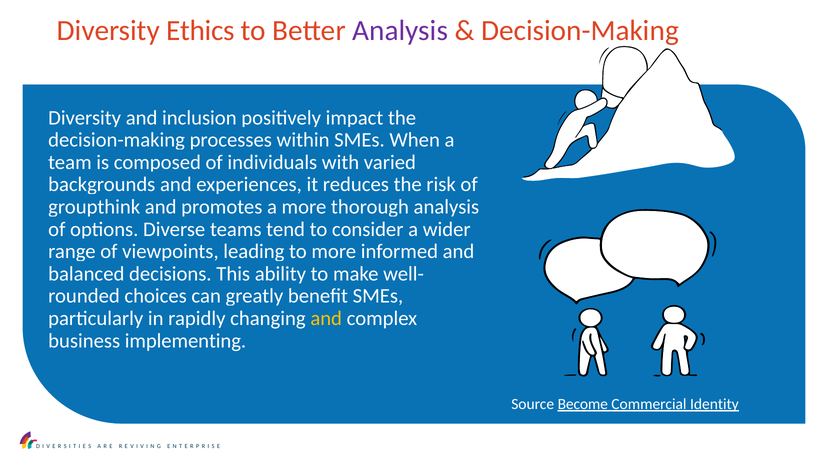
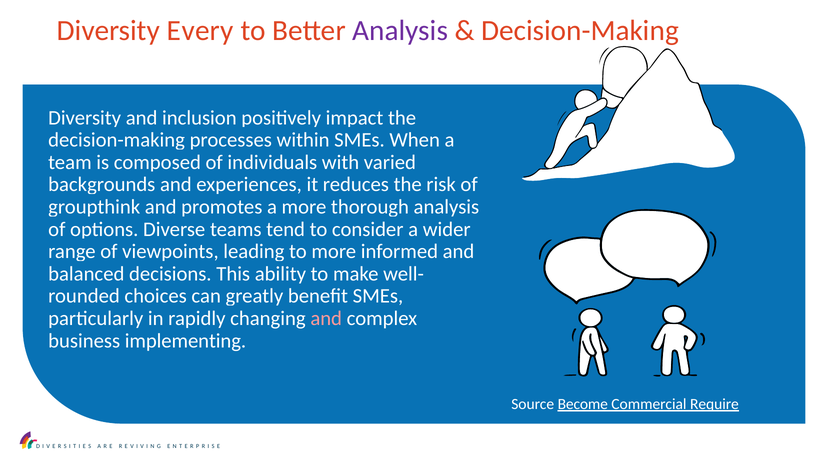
Ethics: Ethics -> Every (200, 30)
and colour: yellow -> pink (326, 319)
Identity: Identity -> Require (714, 405)
